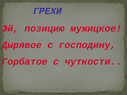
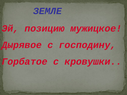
ГРЕХИ: ГРЕХИ -> ЗЕМЛЕ (48, 11)
чуткости: чуткости -> кровушки (93, 62)
